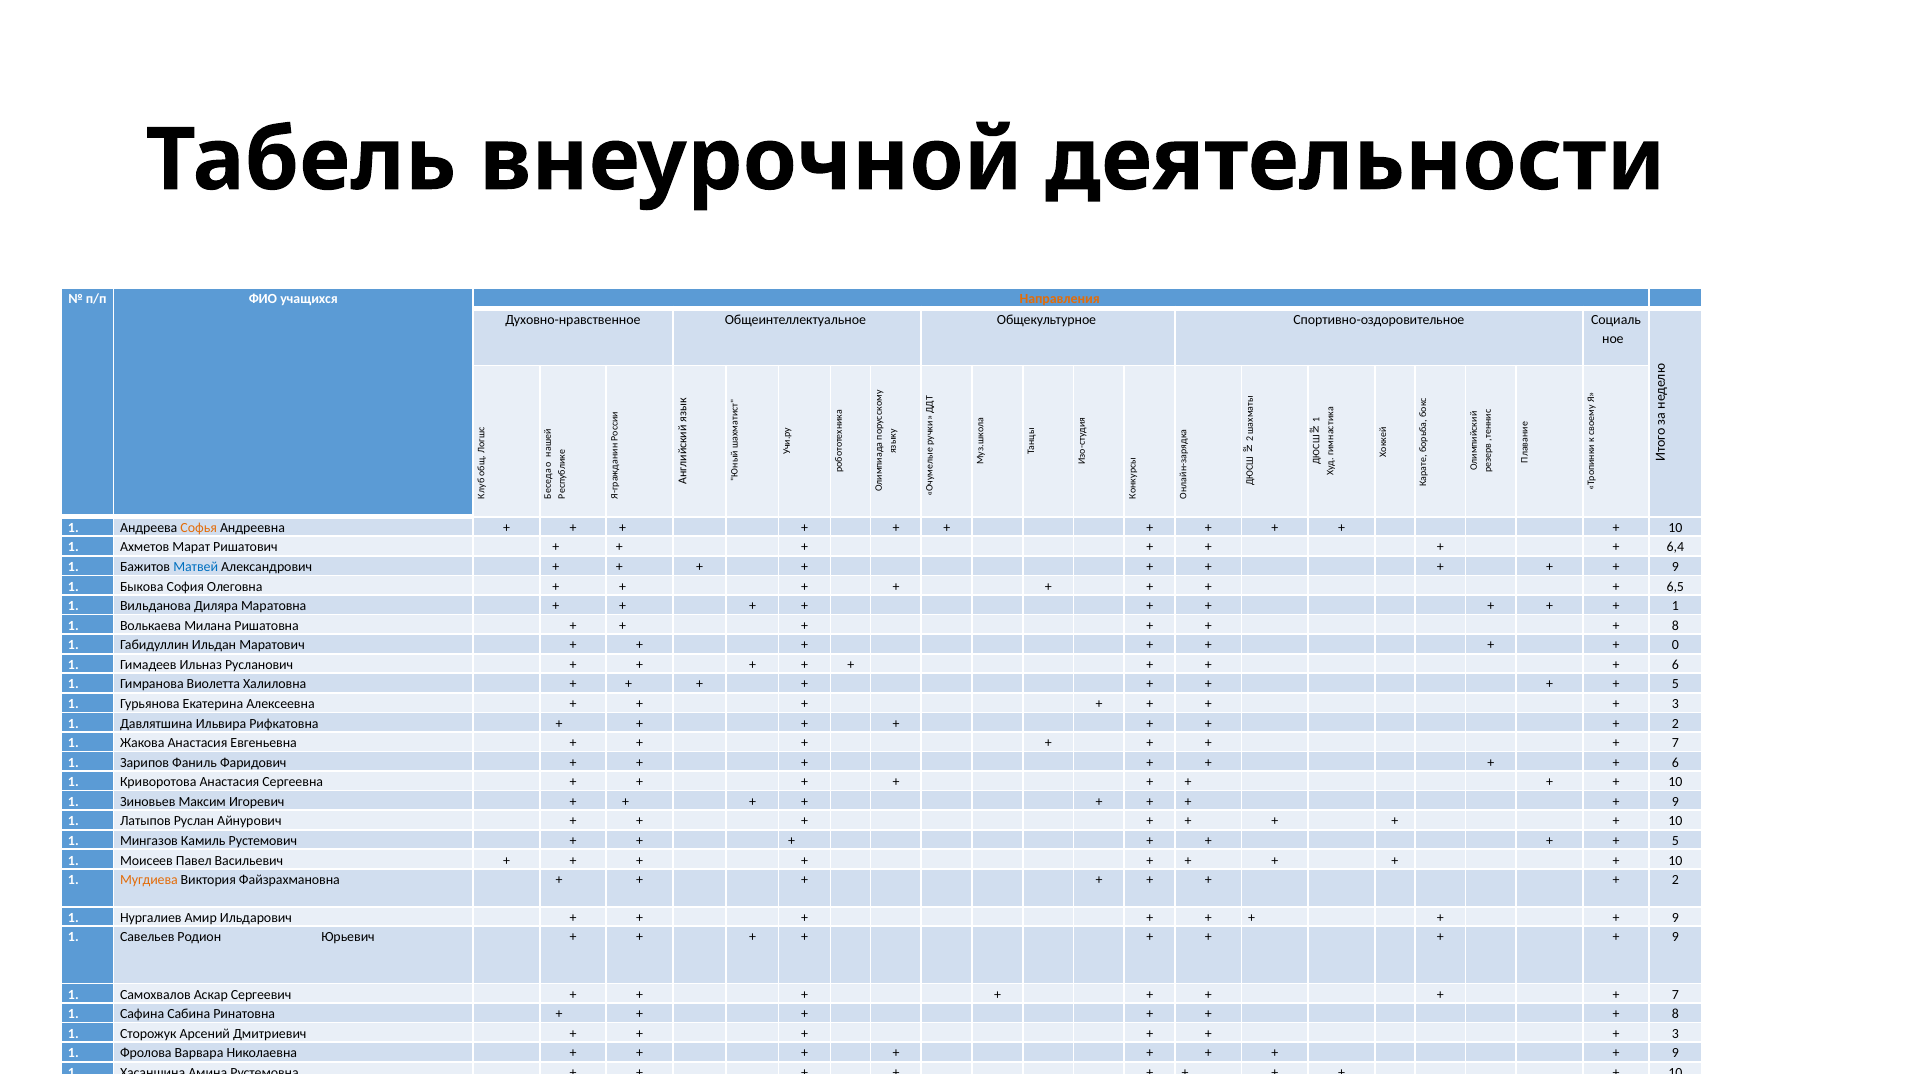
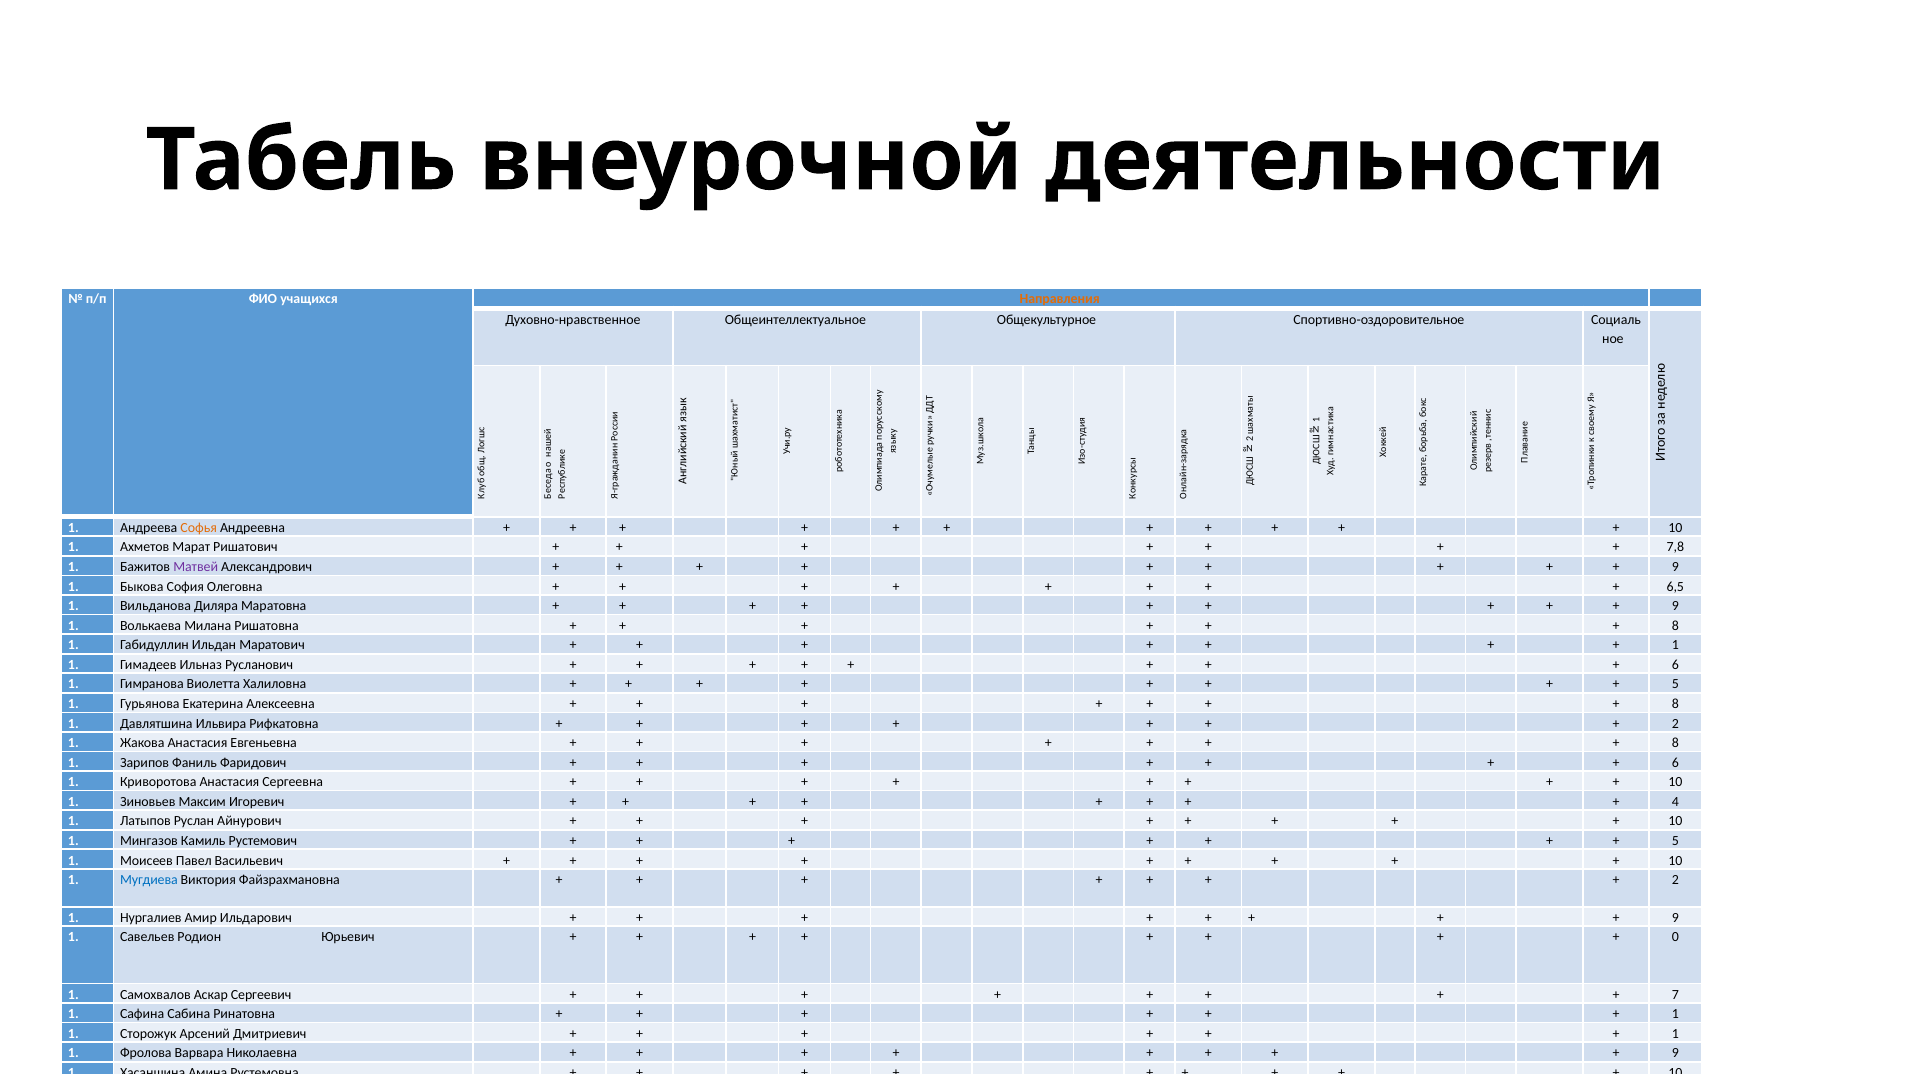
6,4: 6,4 -> 7,8 (1675, 547)
Матвей colour: blue -> purple (196, 567)
1: 1 -> 9 (1675, 606)
0: 0 -> 1 (1675, 645)
3: 3 -> 8 (1675, 704)
7: 7 -> 8 (1675, 743)
9: 9 -> 4 (1675, 802)
Мугдиева colour: orange -> blue (149, 880)
9: 9 -> 0 (1675, 937)
8: 8 -> 1 (1675, 1014)
3: 3 -> 1 (1675, 1033)
